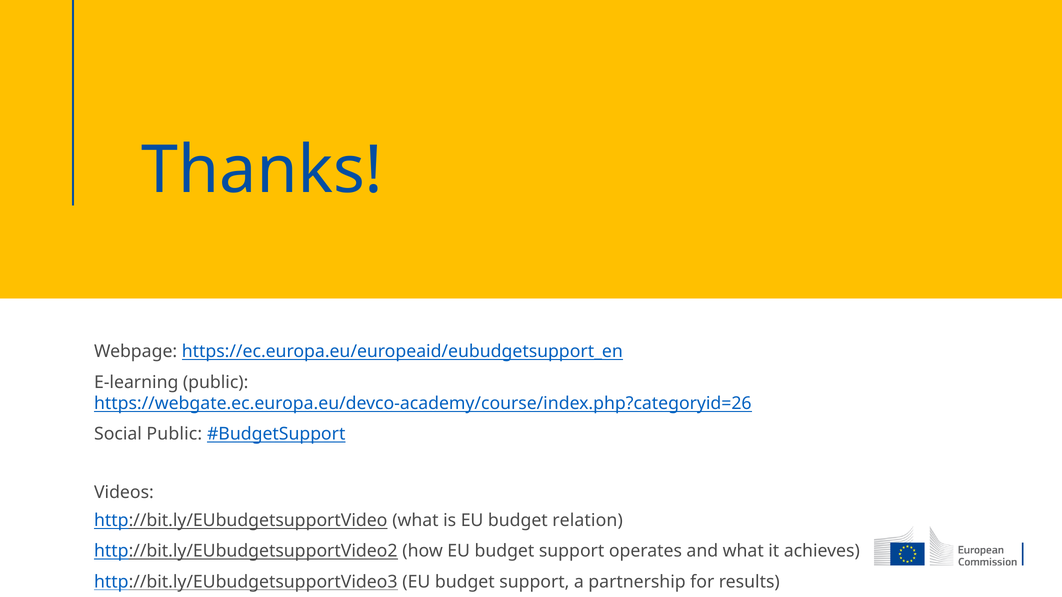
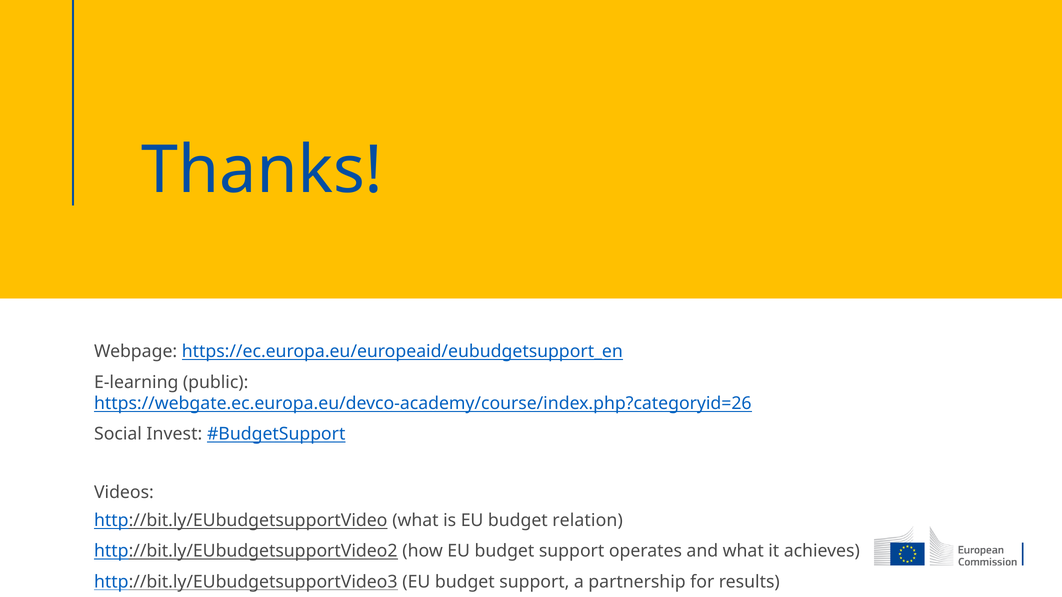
Social Public: Public -> Invest (174, 434)
